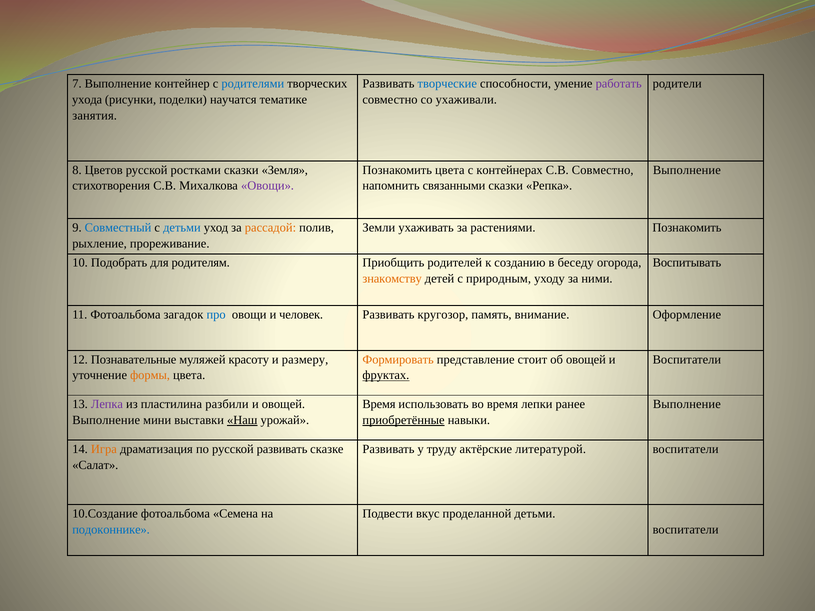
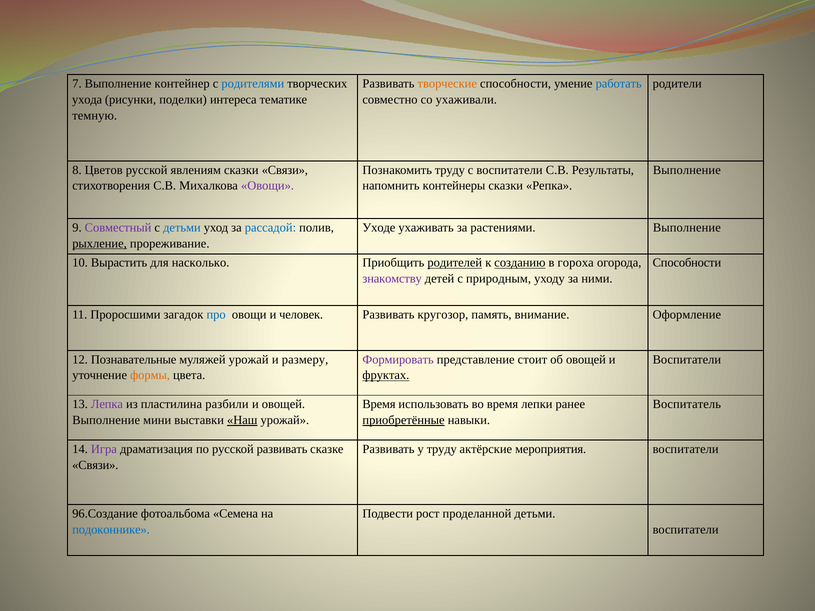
творческие colour: blue -> orange (447, 84)
работать colour: purple -> blue (619, 84)
научатся: научатся -> интереса (233, 100)
занятия: занятия -> темную (95, 115)
ростками: ростками -> явлениям (196, 170)
сказки Земля: Земля -> Связи (285, 170)
Познакомить цвета: цвета -> труду (450, 170)
с контейнерах: контейнерах -> воспитатели (510, 170)
С.В Совместно: Совместно -> Результаты (603, 170)
связанными: связанными -> контейнеры (454, 186)
Совместный colour: blue -> purple (118, 228)
рассадой colour: orange -> blue (270, 228)
Земли: Земли -> Уходе (379, 228)
растениями Познакомить: Познакомить -> Выполнение (687, 228)
рыхление underline: none -> present (100, 244)
Подобрать: Подобрать -> Вырастить (119, 263)
родителям: родителям -> насколько (201, 263)
родителей underline: none -> present (455, 263)
созданию underline: none -> present (520, 263)
беседу: беседу -> гороха (576, 263)
Воспитывать: Воспитывать -> Способности (687, 263)
знакомству colour: orange -> purple (392, 279)
11 Фотоальбома: Фотоальбома -> Проросшими (125, 315)
муляжей красоту: красоту -> урожай (249, 360)
Формировать colour: orange -> purple (398, 360)
Выполнение: Выполнение -> Воспитатель (687, 404)
Игра colour: orange -> purple (104, 449)
литературой: литературой -> мероприятия (551, 449)
Салат: Салат -> Связи (95, 465)
10.Создание: 10.Создание -> 96.Создание (105, 514)
вкус: вкус -> рост (428, 514)
